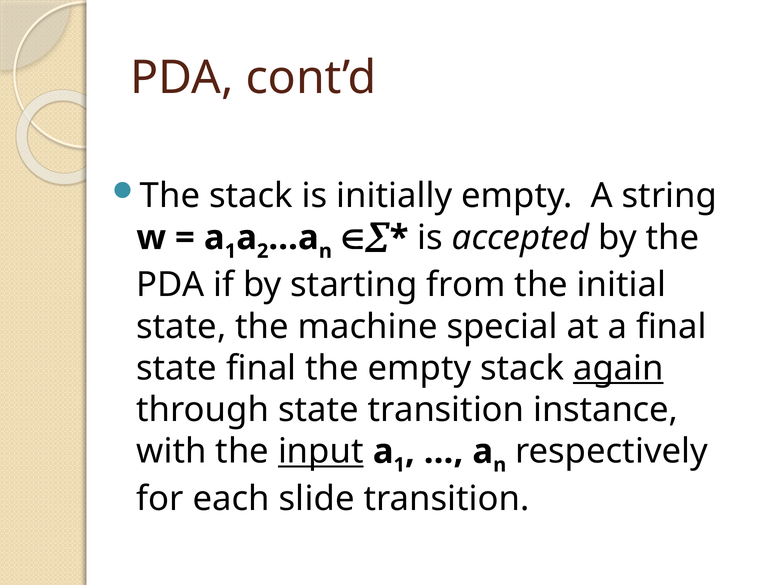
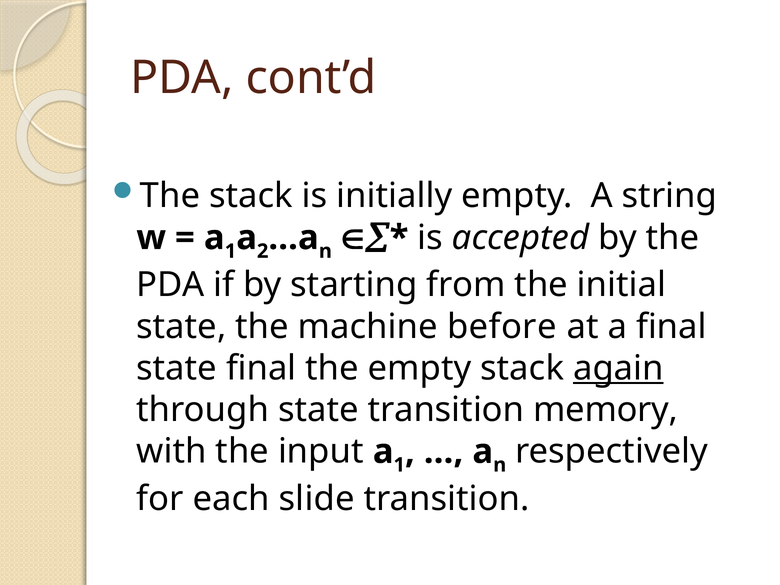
special: special -> before (502, 327)
instance: instance -> memory (606, 410)
input underline: present -> none (321, 451)
